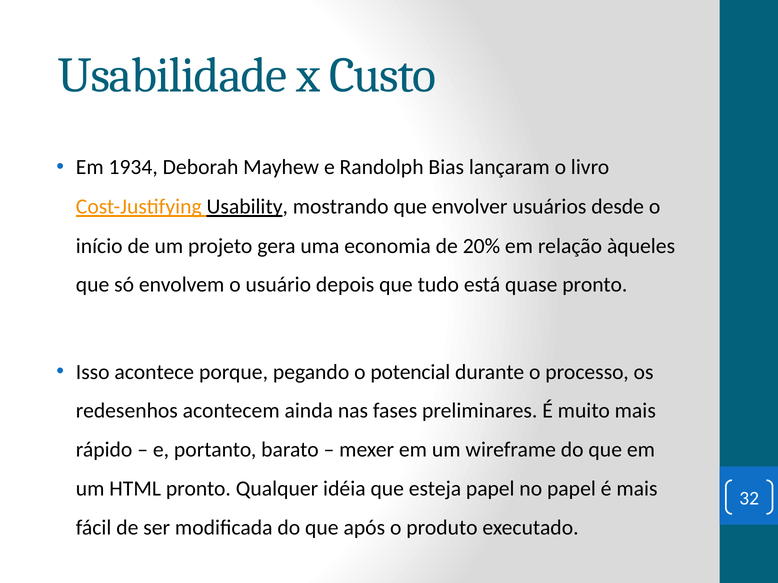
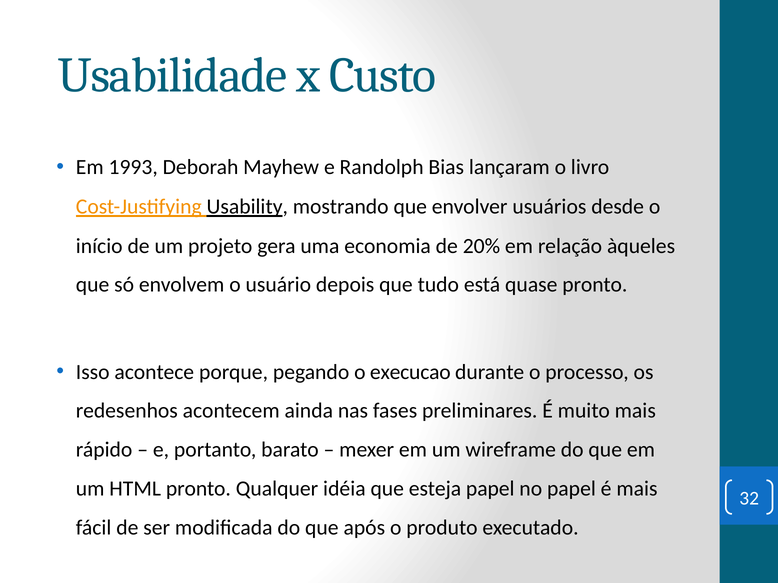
1934: 1934 -> 1993 (133, 167)
potencial: potencial -> execucao (410, 372)
